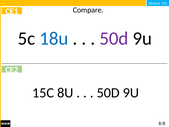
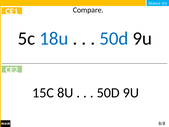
50d colour: purple -> blue (114, 38)
